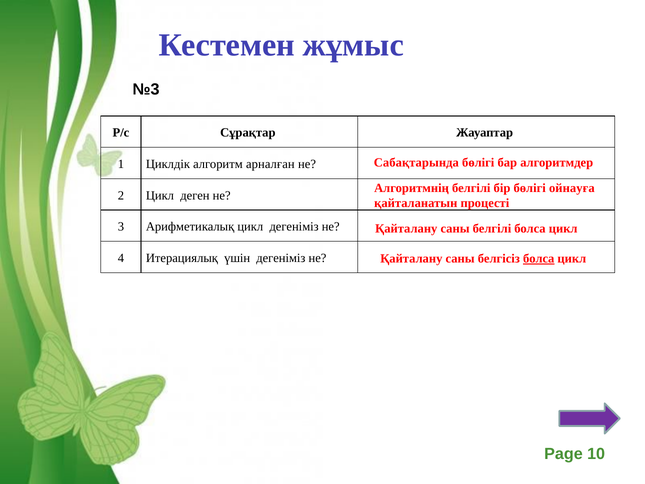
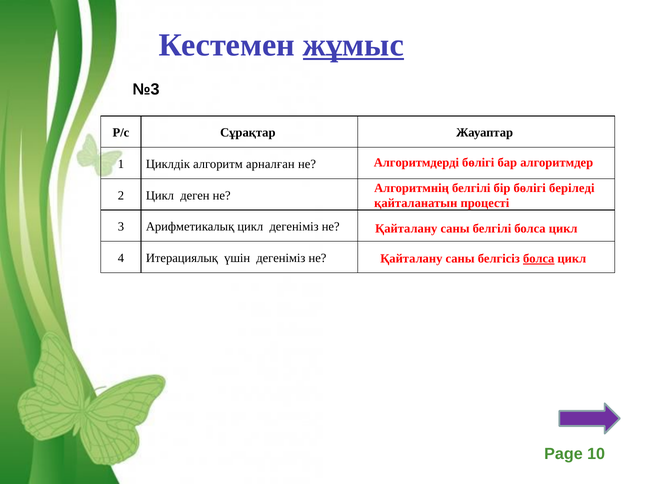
жұмыс underline: none -> present (353, 45)
Сабақтарында: Сабақтарында -> Алгоритмдерді (416, 163)
ойнауға: ойнауға -> беріледі (572, 188)
